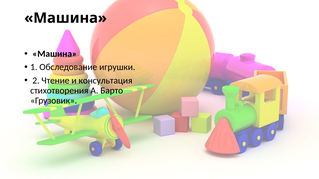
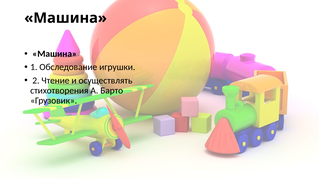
консультация: консультация -> осуществлять (106, 81)
